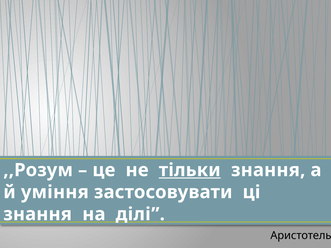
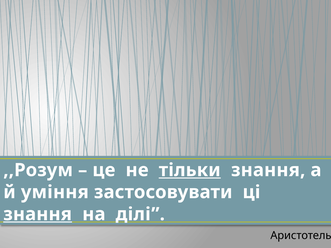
знання underline: none -> present (38, 214)
